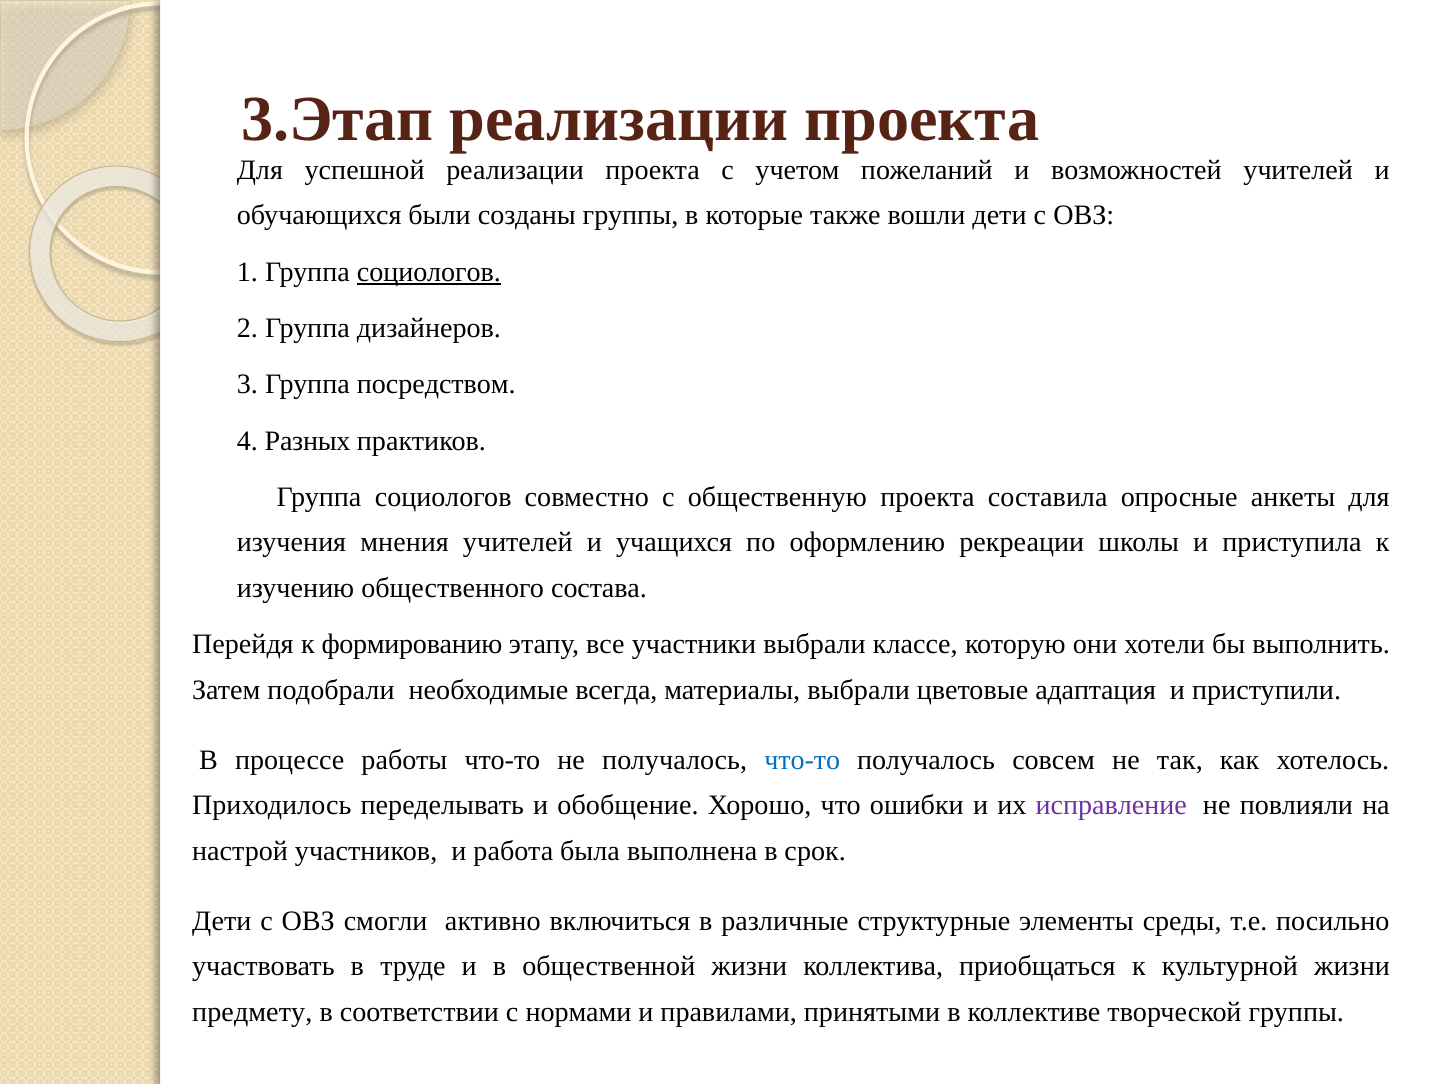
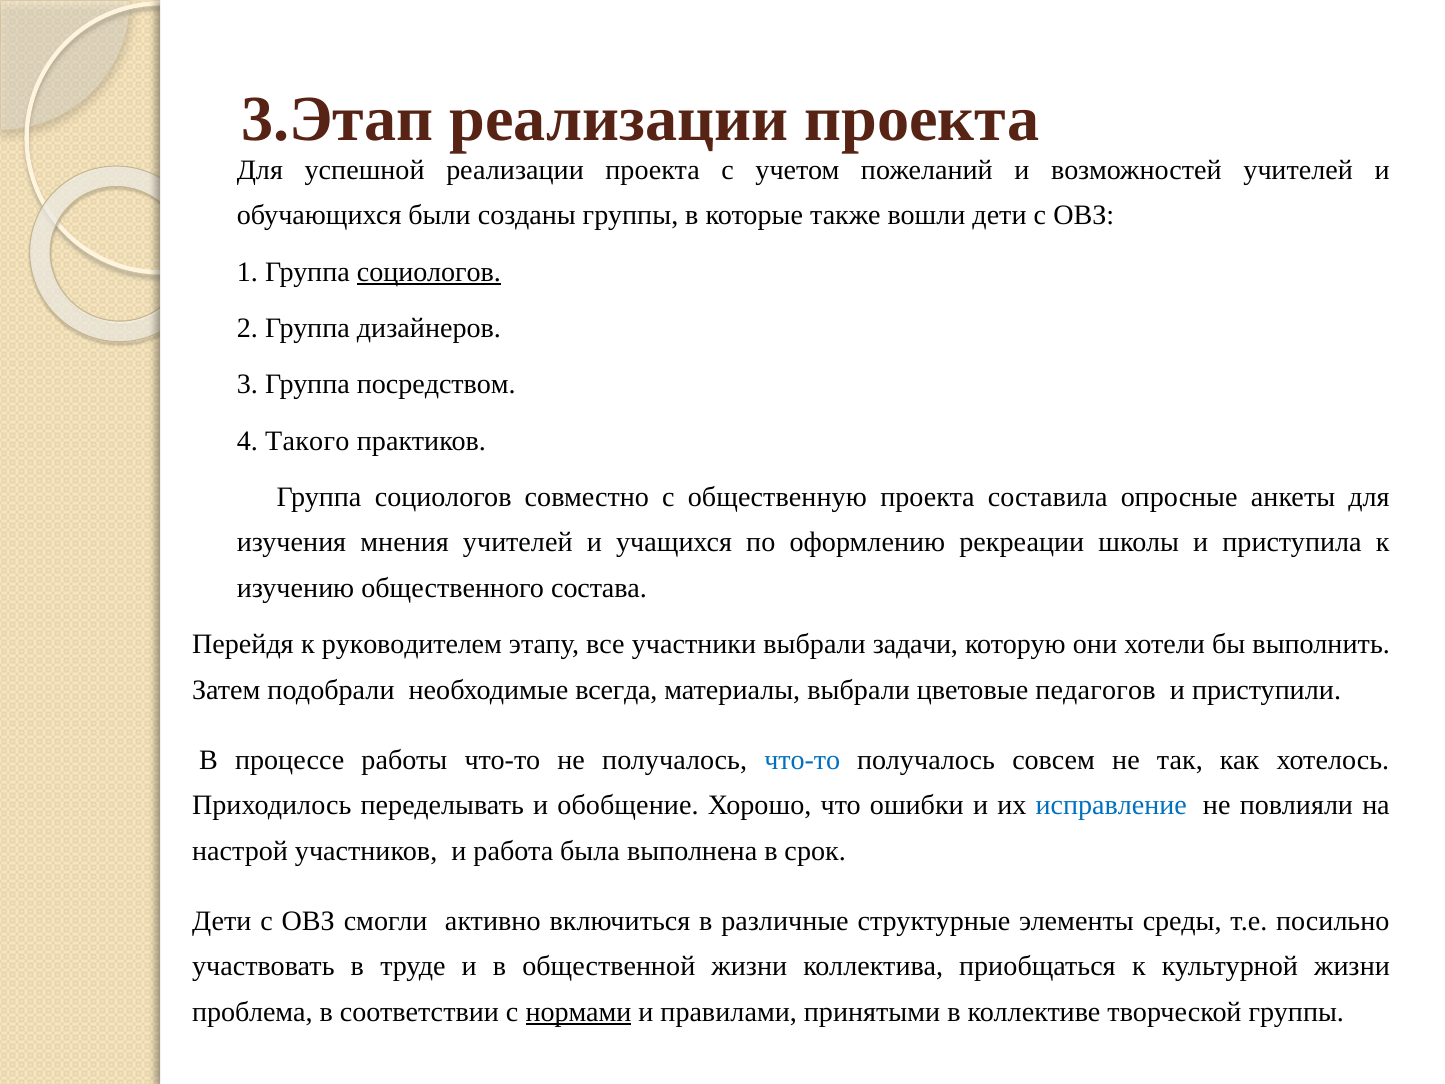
Разных: Разных -> Такого (307, 441)
формированию: формированию -> руководителем (412, 644)
классе: классе -> задачи (915, 644)
адаптация: адаптация -> педагогов (1095, 690)
исправление colour: purple -> blue (1111, 805)
предмету: предмету -> проблема (252, 1012)
нормами underline: none -> present (578, 1012)
